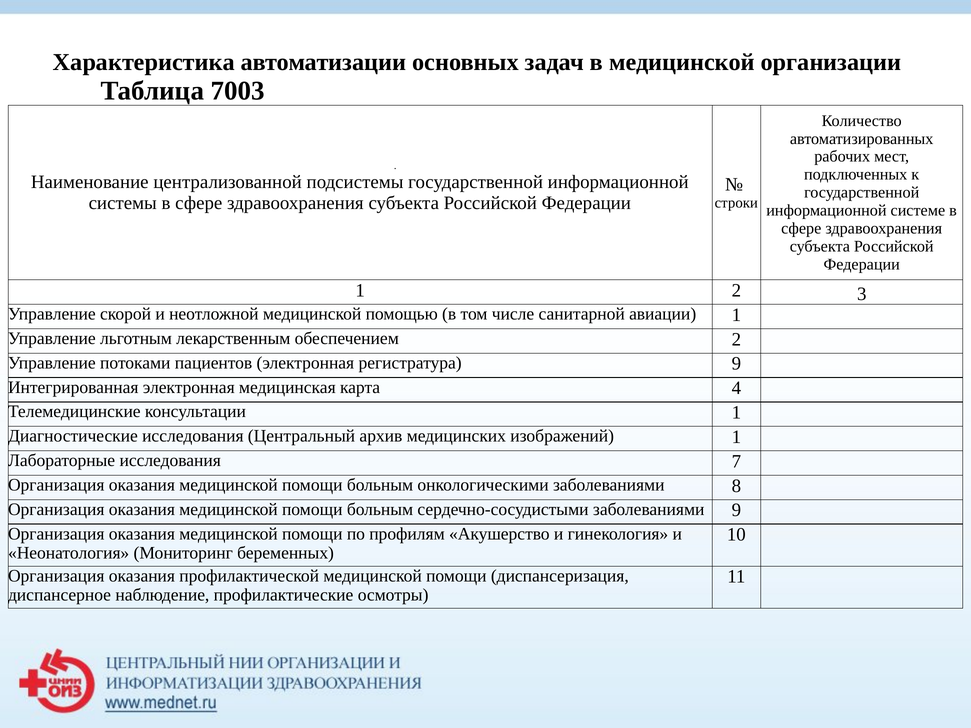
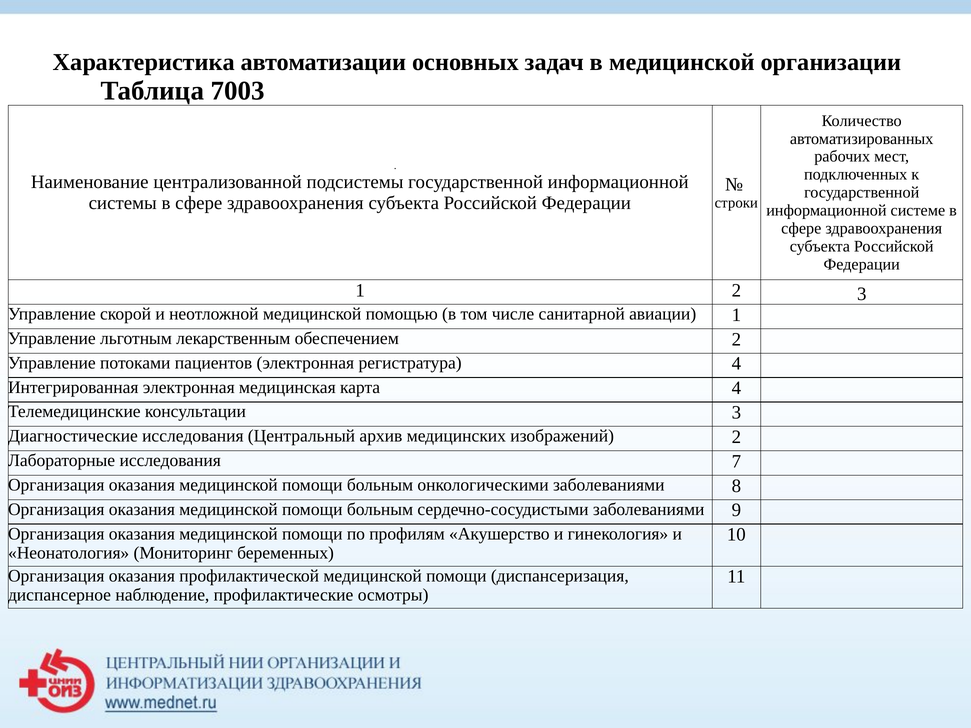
регистратура 9: 9 -> 4 (736, 364)
консультации 1: 1 -> 3 (736, 413)
изображений 1: 1 -> 2 (736, 437)
